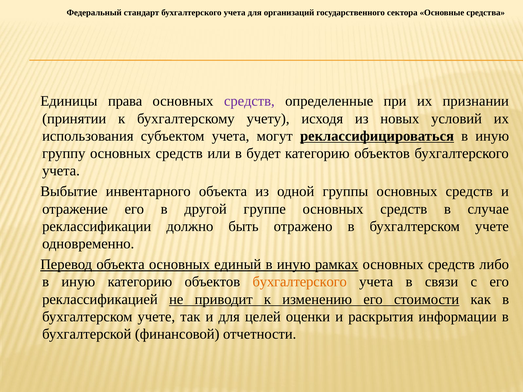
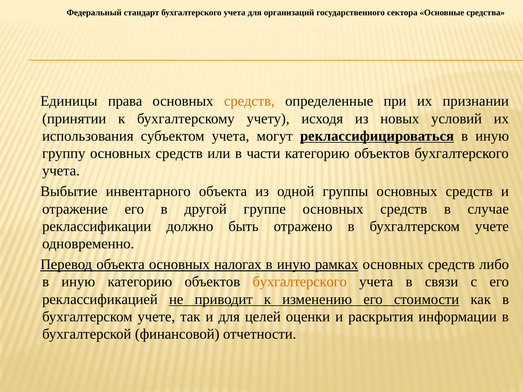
средств colour: purple -> orange (249, 101)
будет: будет -> части (264, 154)
единый: единый -> налогах (238, 265)
